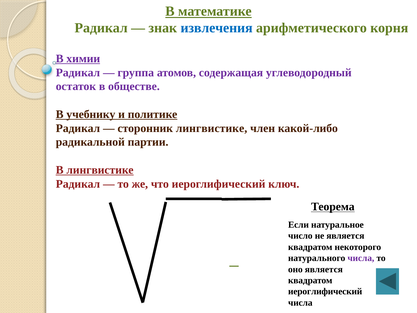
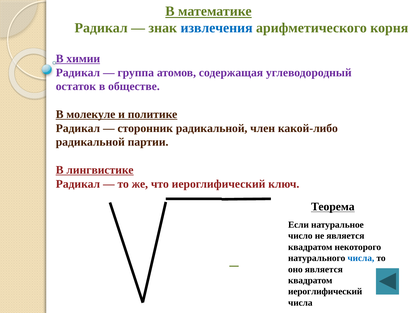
учебнику: учебнику -> молекуле (91, 114)
сторонник лингвистике: лингвистике -> радикальной (212, 128)
числа colour: purple -> blue (361, 258)
